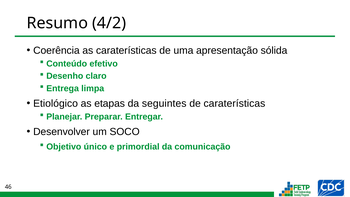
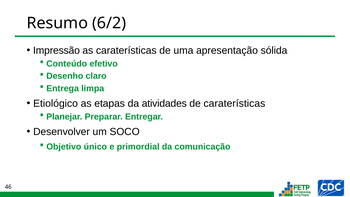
4/2: 4/2 -> 6/2 (109, 23)
Coerência: Coerência -> Impressão (56, 51)
seguintes: seguintes -> atividades (164, 103)
